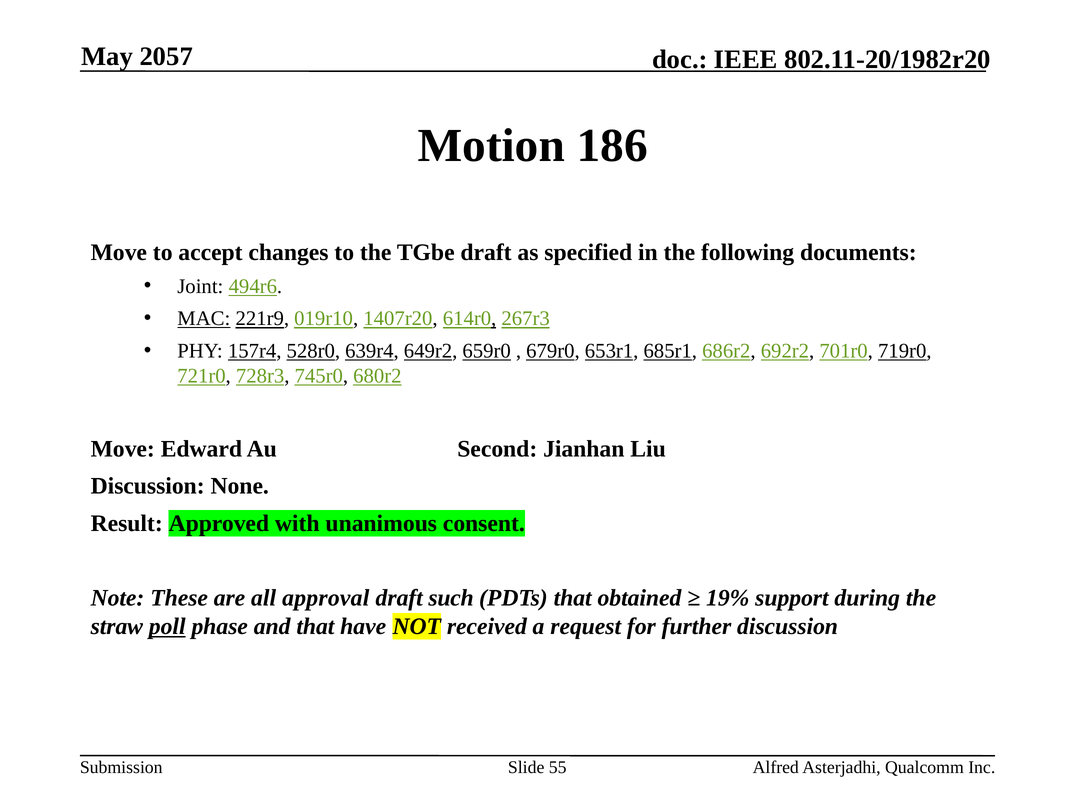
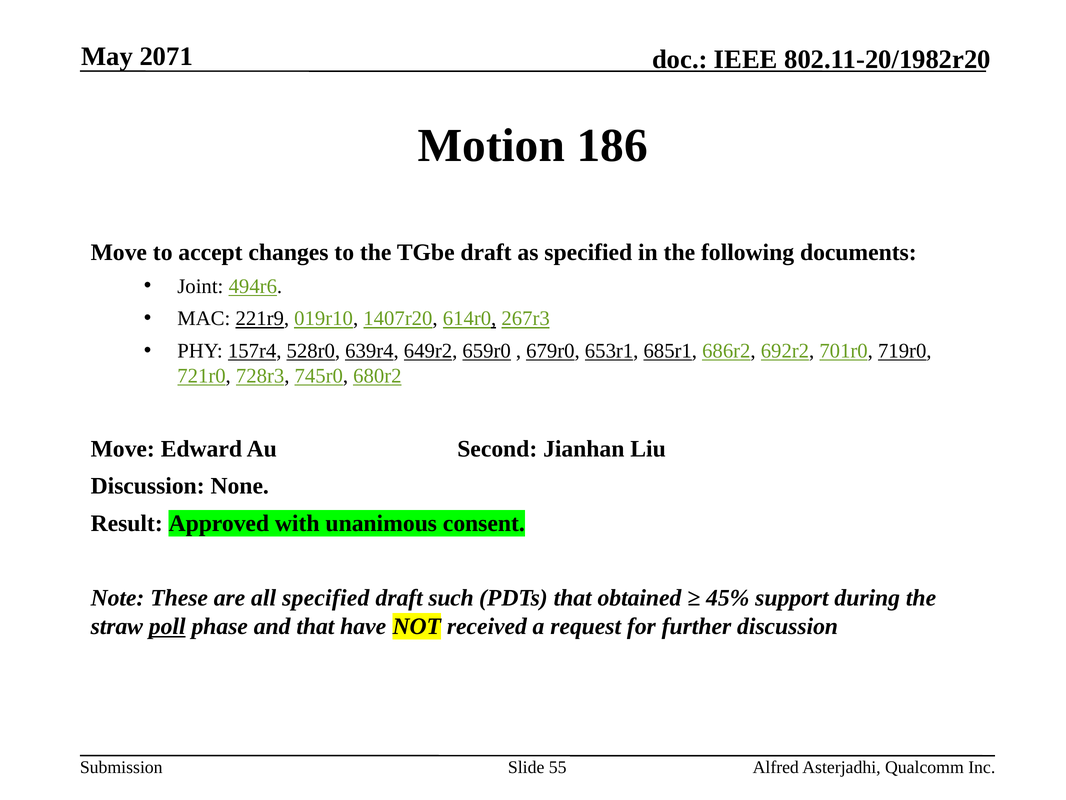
2057: 2057 -> 2071 (166, 57)
MAC underline: present -> none (204, 318)
all approval: approval -> specified (326, 598)
19%: 19% -> 45% (728, 598)
